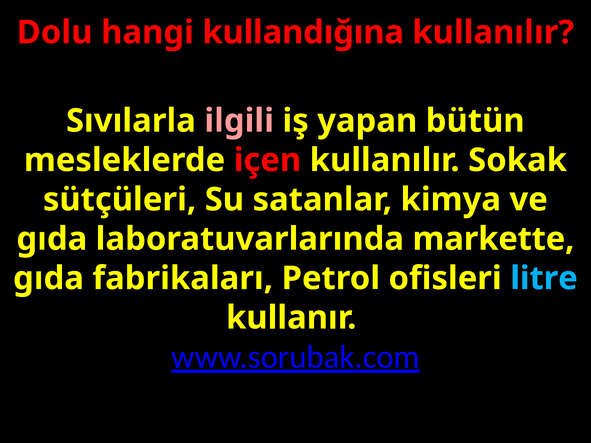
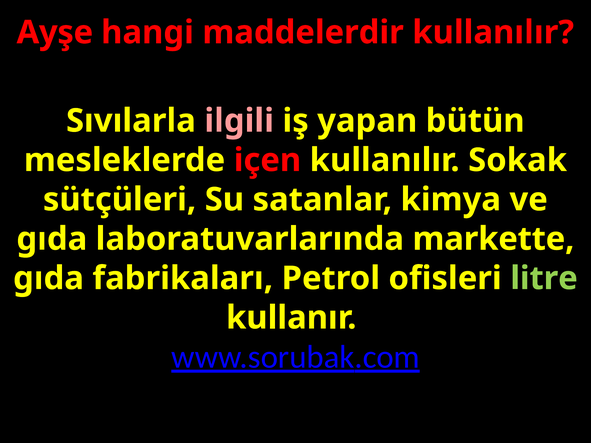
Dolu: Dolu -> Ayşe (55, 32)
kullandığına: kullandığına -> maddelerdir (303, 32)
litre colour: light blue -> light green (544, 278)
